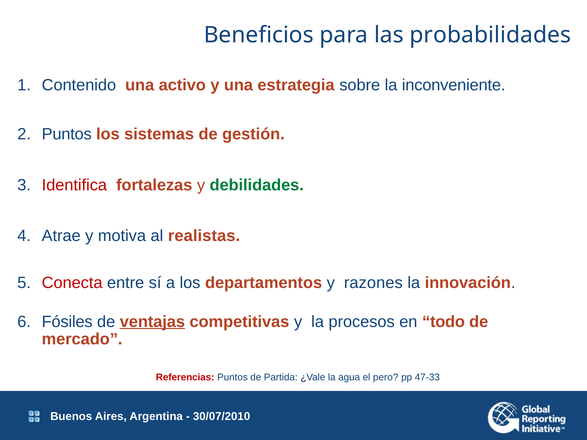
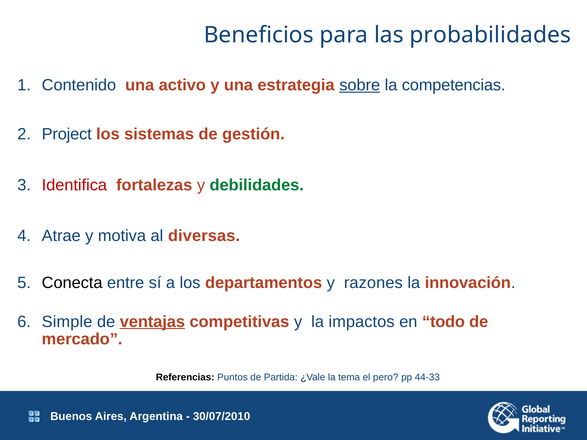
sobre underline: none -> present (360, 85)
inconveniente: inconveniente -> competencias (454, 85)
Puntos: Puntos -> Project (67, 134)
realistas: realistas -> diversas (204, 236)
Conecta colour: red -> black (72, 283)
Fósiles: Fósiles -> Simple (67, 322)
procesos: procesos -> impactos (362, 322)
Referencias colour: red -> black (185, 378)
agua: agua -> tema (349, 378)
47-33: 47-33 -> 44-33 (427, 378)
